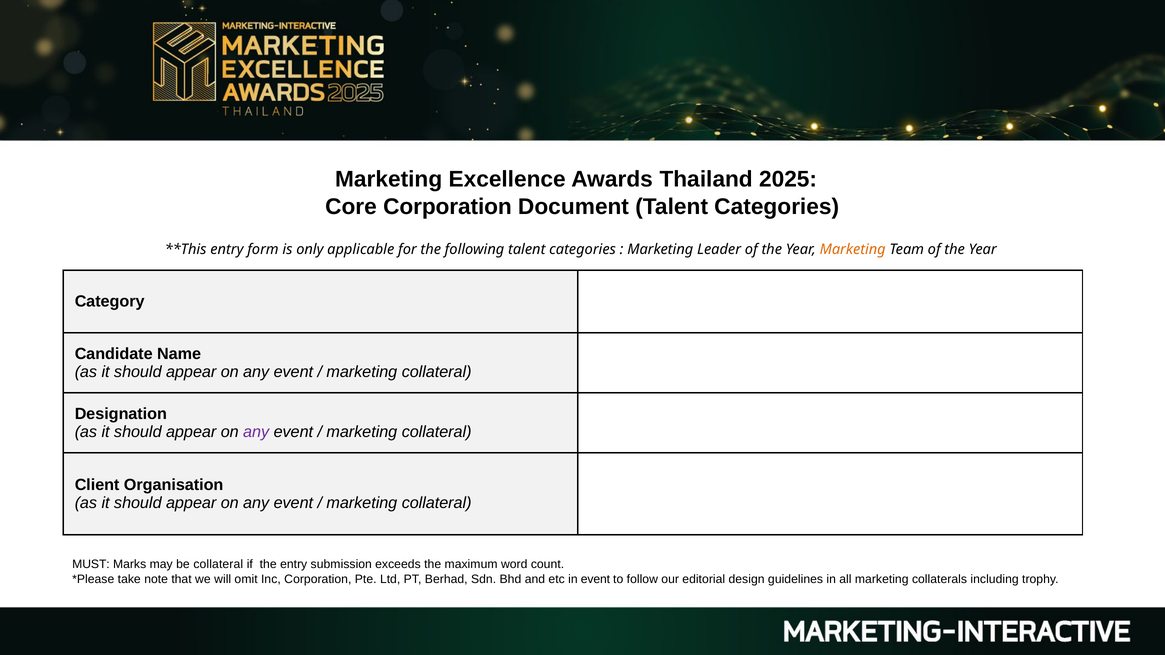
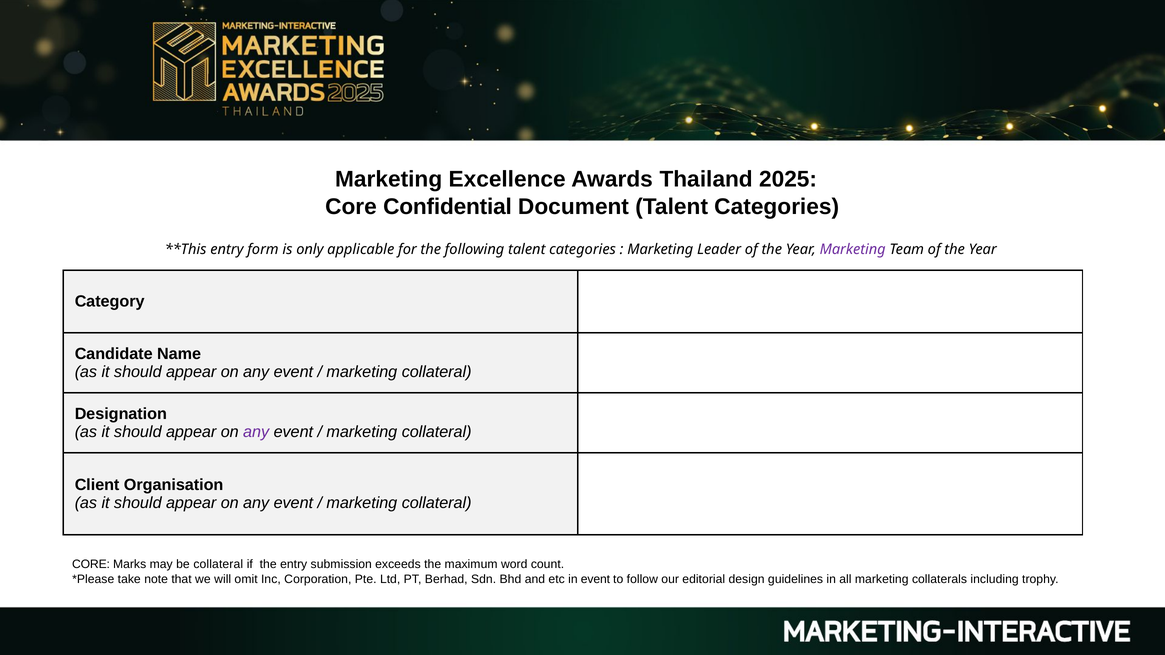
Core Corporation: Corporation -> Confidential (448, 207)
Marketing colour: orange -> purple (853, 249)
MUST: MUST -> CORE (91, 565)
